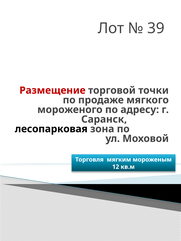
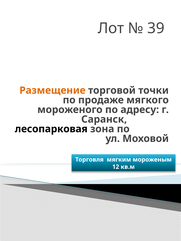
Размещение colour: red -> orange (52, 91)
